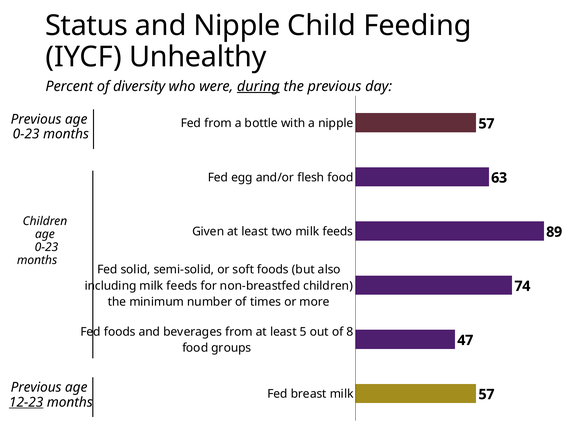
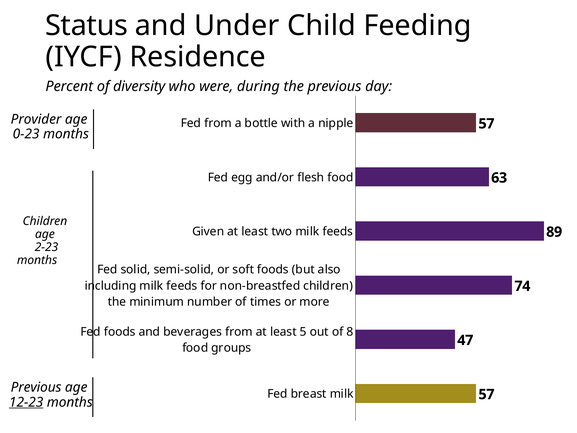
and Nipple: Nipple -> Under (237, 26)
Unhealthy: Unhealthy -> Residence (198, 57)
during underline: present -> none (258, 86)
Previous: Previous -> Provider (36, 119)
0-23: 0-23 -> 2-23 (47, 247)
